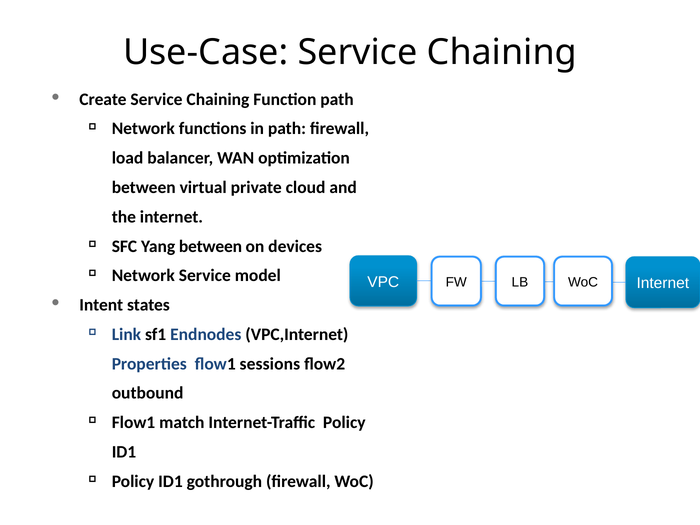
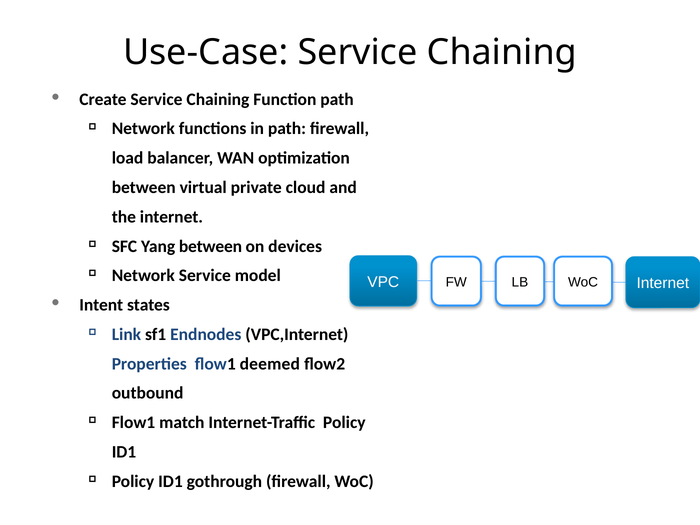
sessions: sessions -> deemed (270, 364)
